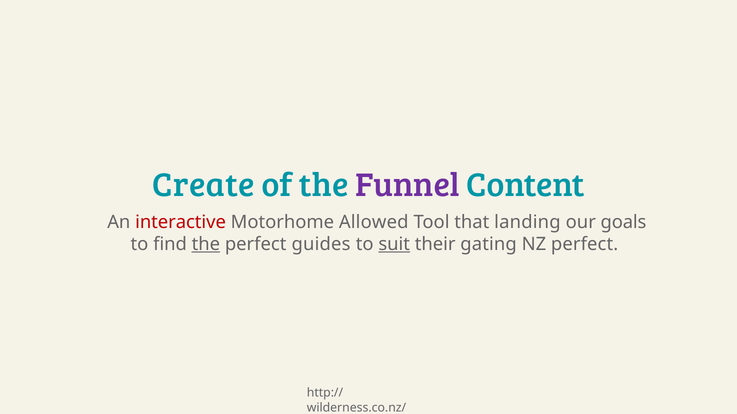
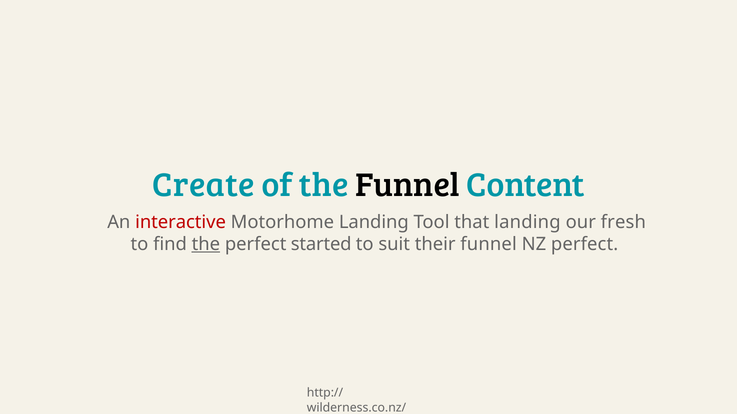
Funnel colour: purple -> black (407, 185)
Motorhome Allowed: Allowed -> Landing (374, 222)
goals: goals -> fresh (623, 222)
guides: guides -> started (321, 244)
suit underline: present -> none (394, 244)
their gating: gating -> funnel (489, 244)
